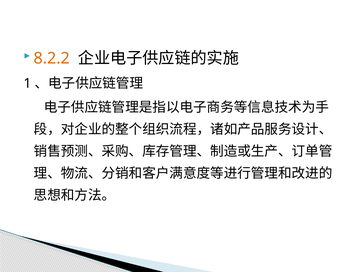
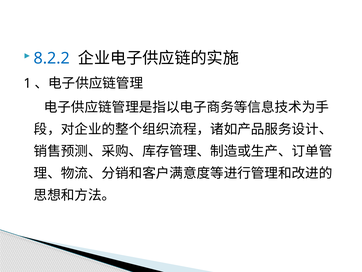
8.2.2 colour: orange -> blue (52, 58)
